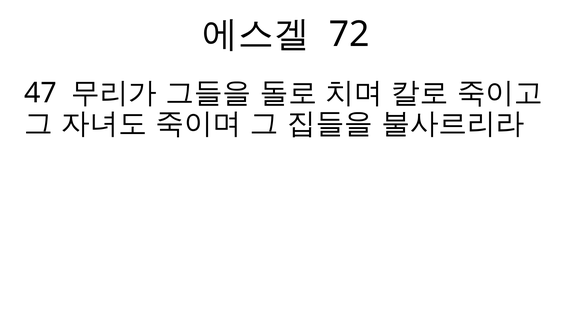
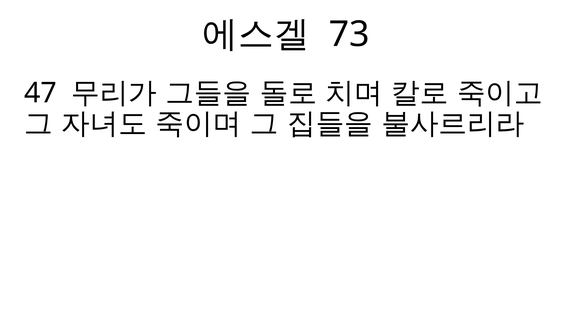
72: 72 -> 73 (349, 34)
